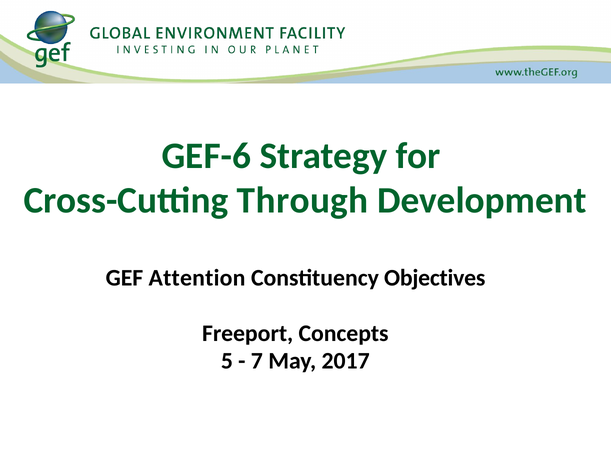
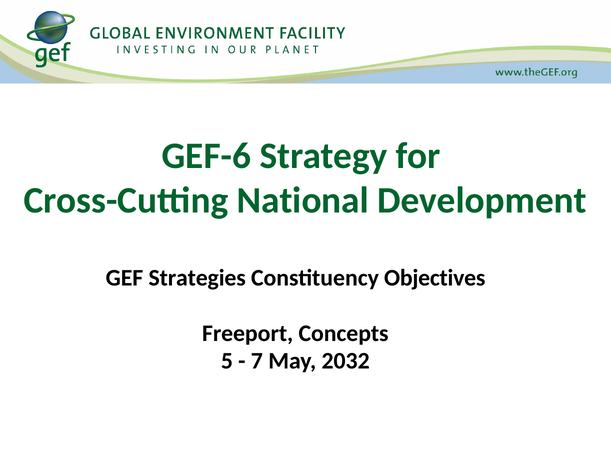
Through: Through -> National (303, 201)
Attention: Attention -> Strategies (197, 278)
2017: 2017 -> 2032 (346, 361)
